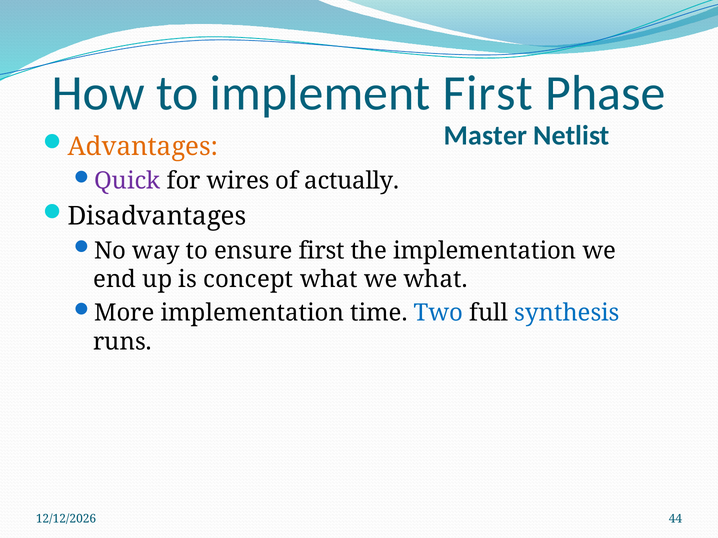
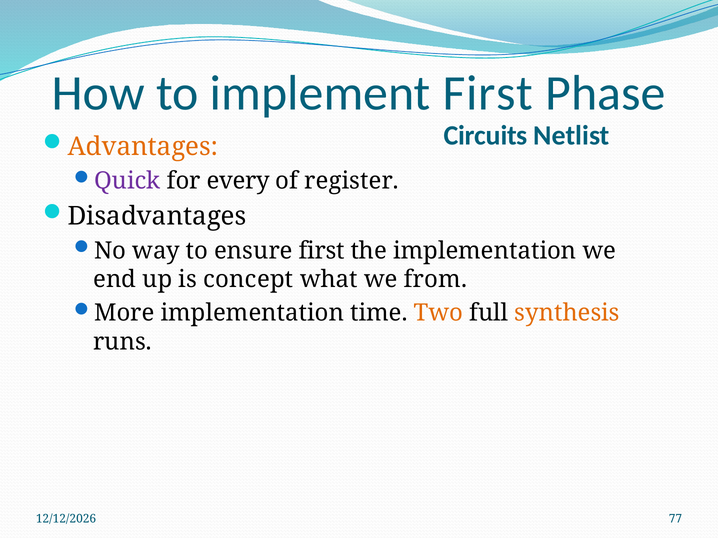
Master: Master -> Circuits (486, 136)
wires: wires -> every (238, 181)
actually: actually -> register (352, 181)
we what: what -> from (436, 280)
Two colour: blue -> orange (439, 313)
synthesis colour: blue -> orange (567, 313)
44: 44 -> 77 (675, 519)
